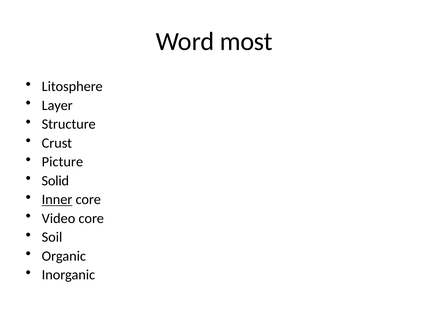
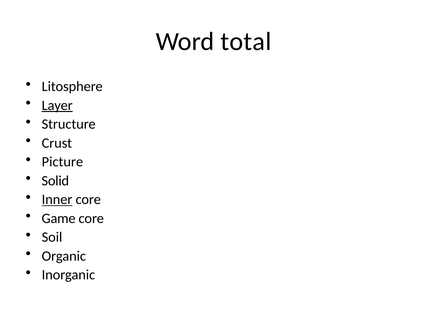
most: most -> total (246, 41)
Layer underline: none -> present (57, 105)
Video: Video -> Game (59, 218)
